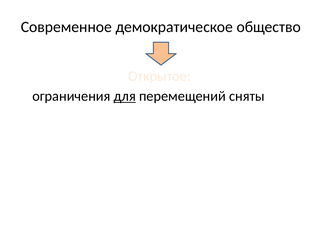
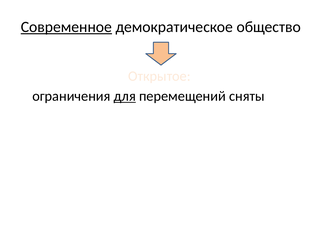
Современное underline: none -> present (66, 27)
